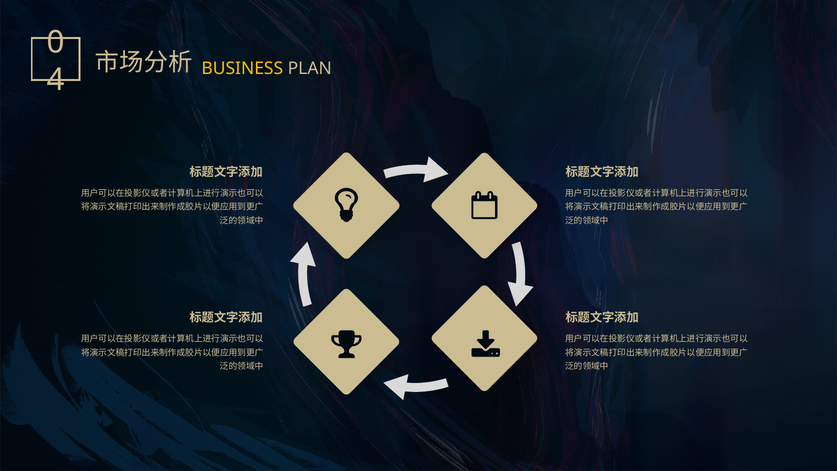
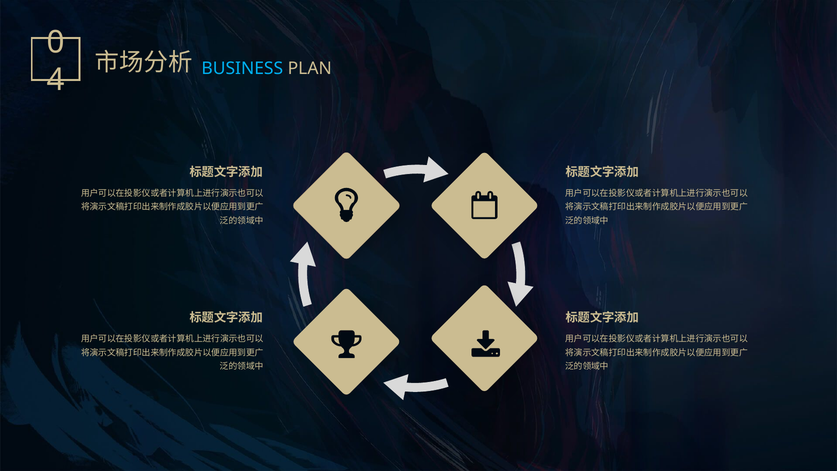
BUSINESS colour: yellow -> light blue (242, 69)
